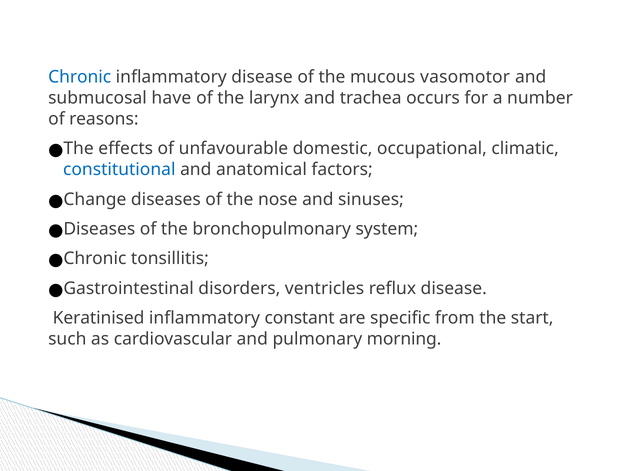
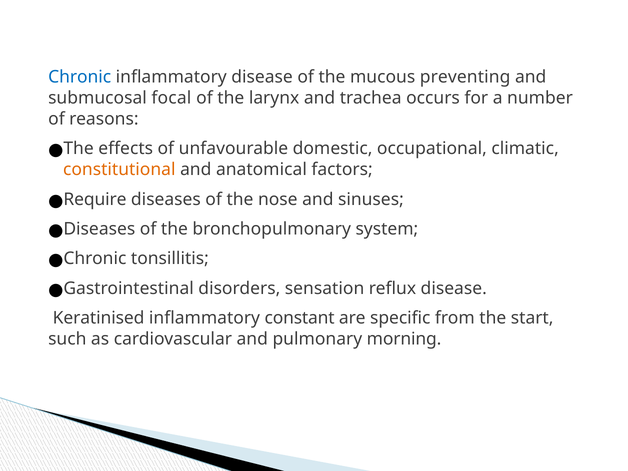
vasomotor: vasomotor -> preventing (465, 77)
have: have -> focal (171, 98)
constitutional colour: blue -> orange (119, 170)
Change: Change -> Require (95, 199)
ventricles: ventricles -> sensation (325, 288)
